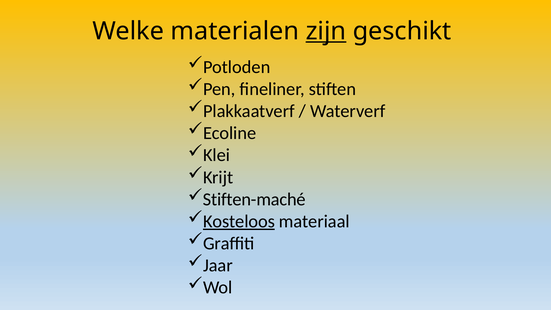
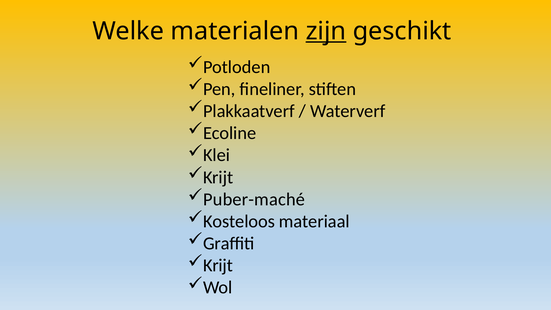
Stiften-maché: Stiften-maché -> Puber-maché (254, 199)
Kosteloos underline: present -> none (239, 221)
Jaar: Jaar -> Krijt (218, 265)
